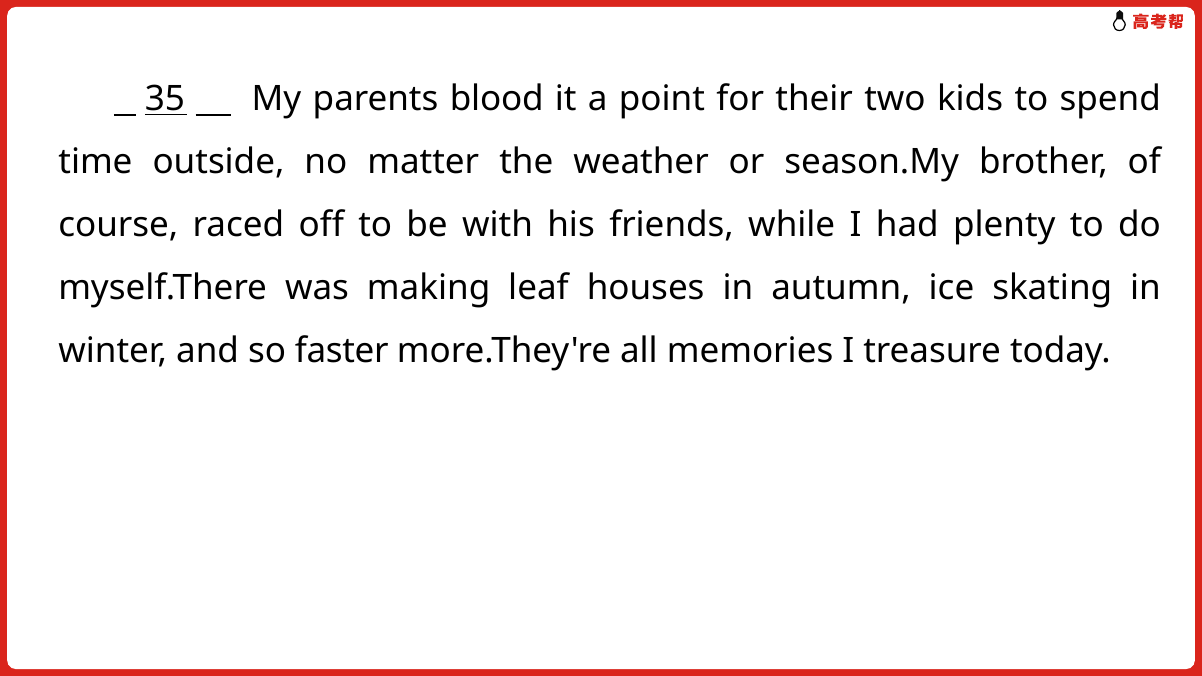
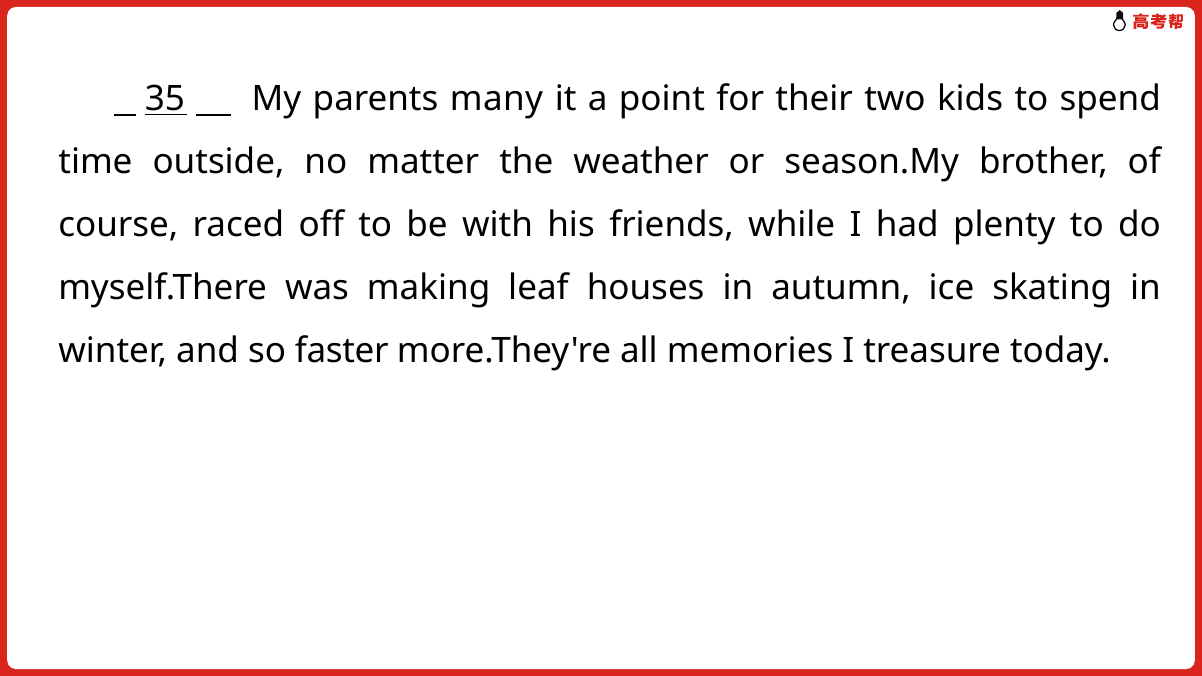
blood: blood -> many (496, 98)
